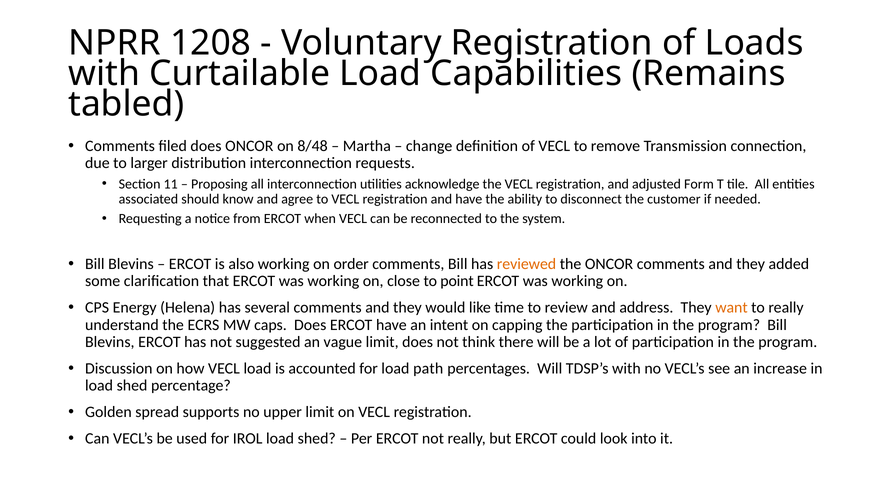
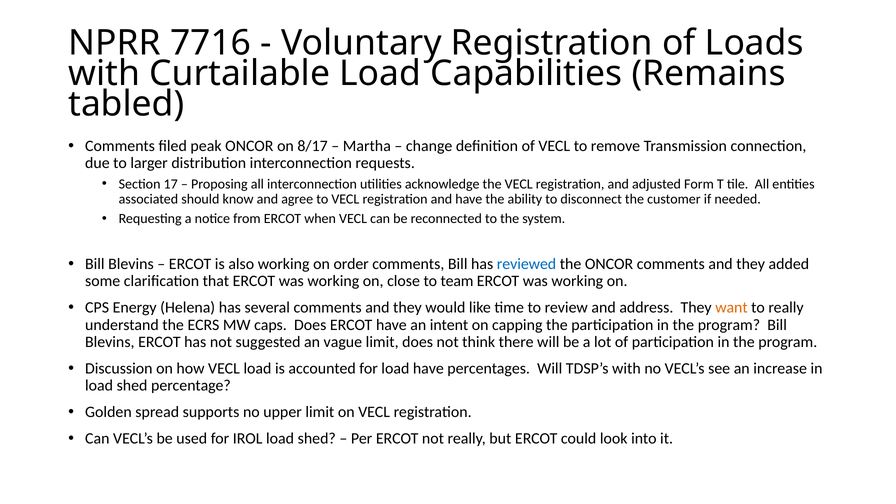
1208: 1208 -> 7716 (211, 43)
filed does: does -> peak (206, 146)
8/48: 8/48 -> 8/17 (313, 146)
11: 11 -> 17 (171, 184)
reviewed colour: orange -> blue (527, 264)
point: point -> team (457, 281)
load path: path -> have (428, 368)
